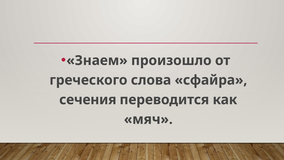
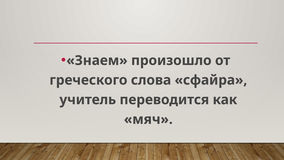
сечения: сечения -> учитель (88, 100)
